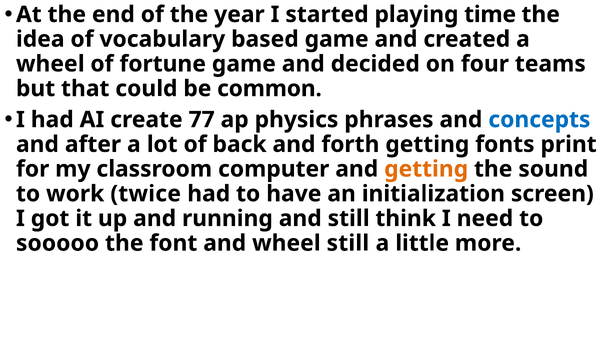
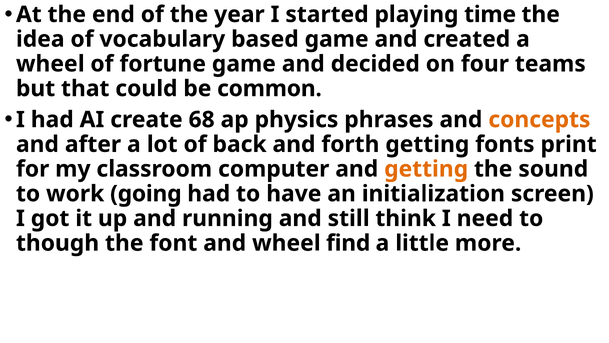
77: 77 -> 68 (202, 120)
concepts colour: blue -> orange (539, 120)
twice: twice -> going (146, 194)
sooooo: sooooo -> though (58, 243)
wheel still: still -> find (348, 243)
